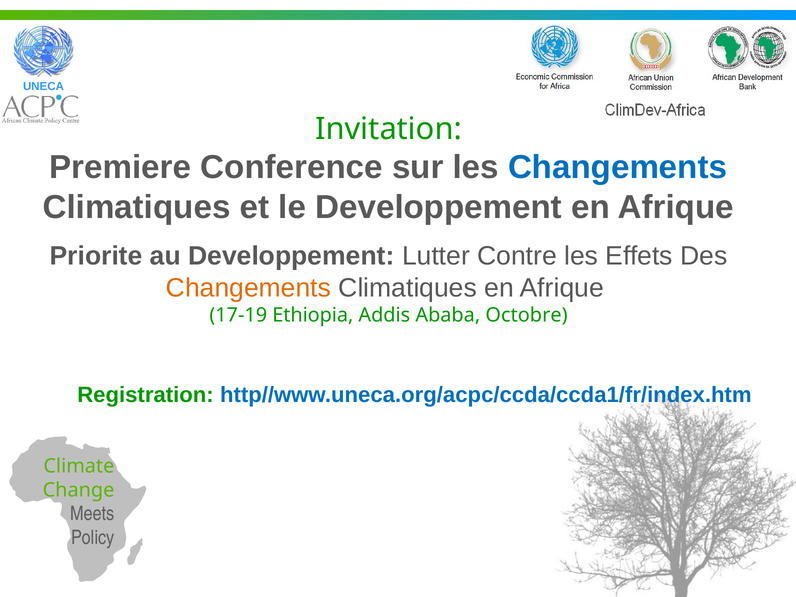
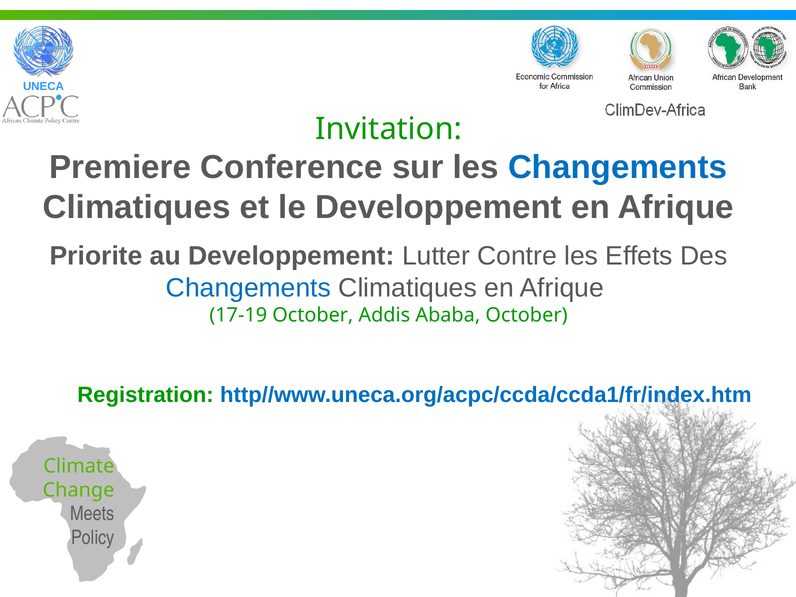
Changements colour: orange -> blue (249, 288)
17-19 Ethiopia: Ethiopia -> October (313, 315)
Ababa Octobre: Octobre -> October (527, 315)
